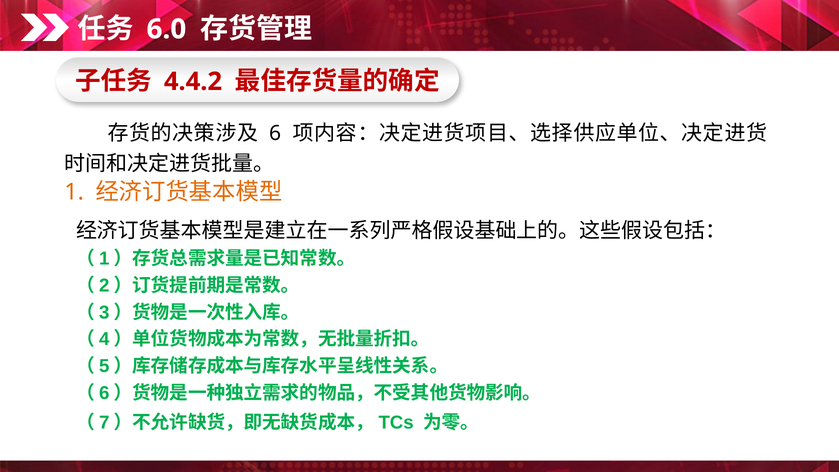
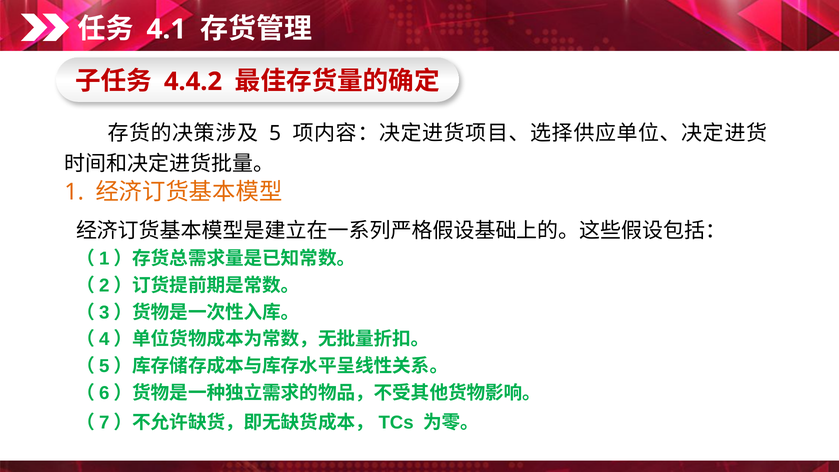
6.0: 6.0 -> 4.1 (166, 29)
6: 6 -> 5 (275, 133)
